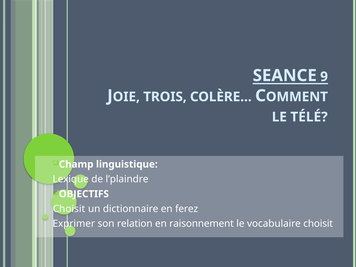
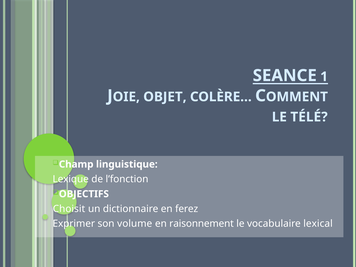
9: 9 -> 1 (324, 77)
TROIS: TROIS -> OBJET (165, 97)
l’plaindre: l’plaindre -> l’fonction (127, 179)
relation: relation -> volume (135, 224)
vocabulaire choisit: choisit -> lexical (318, 224)
